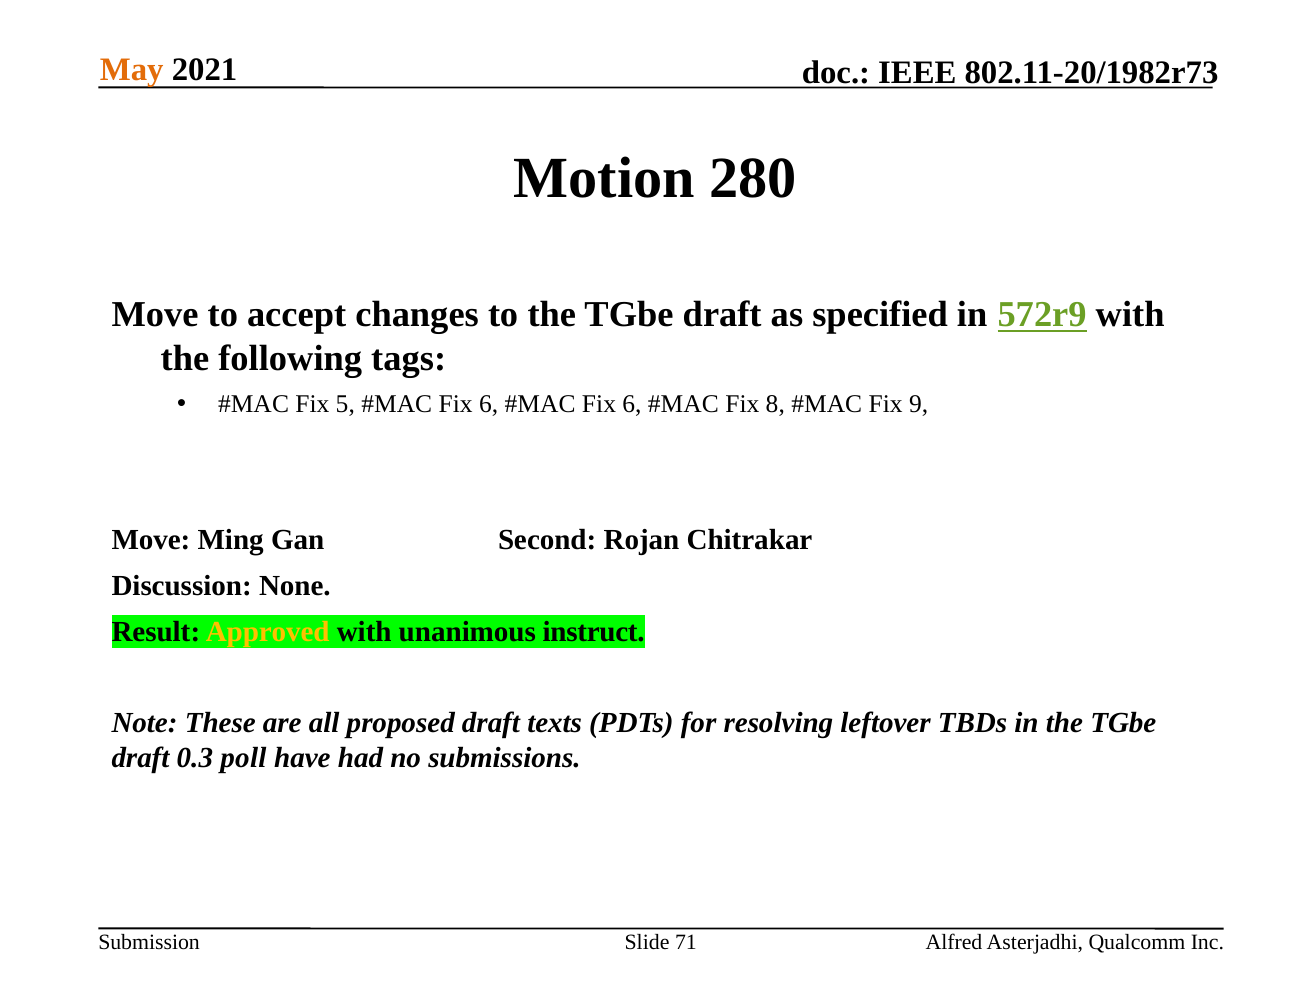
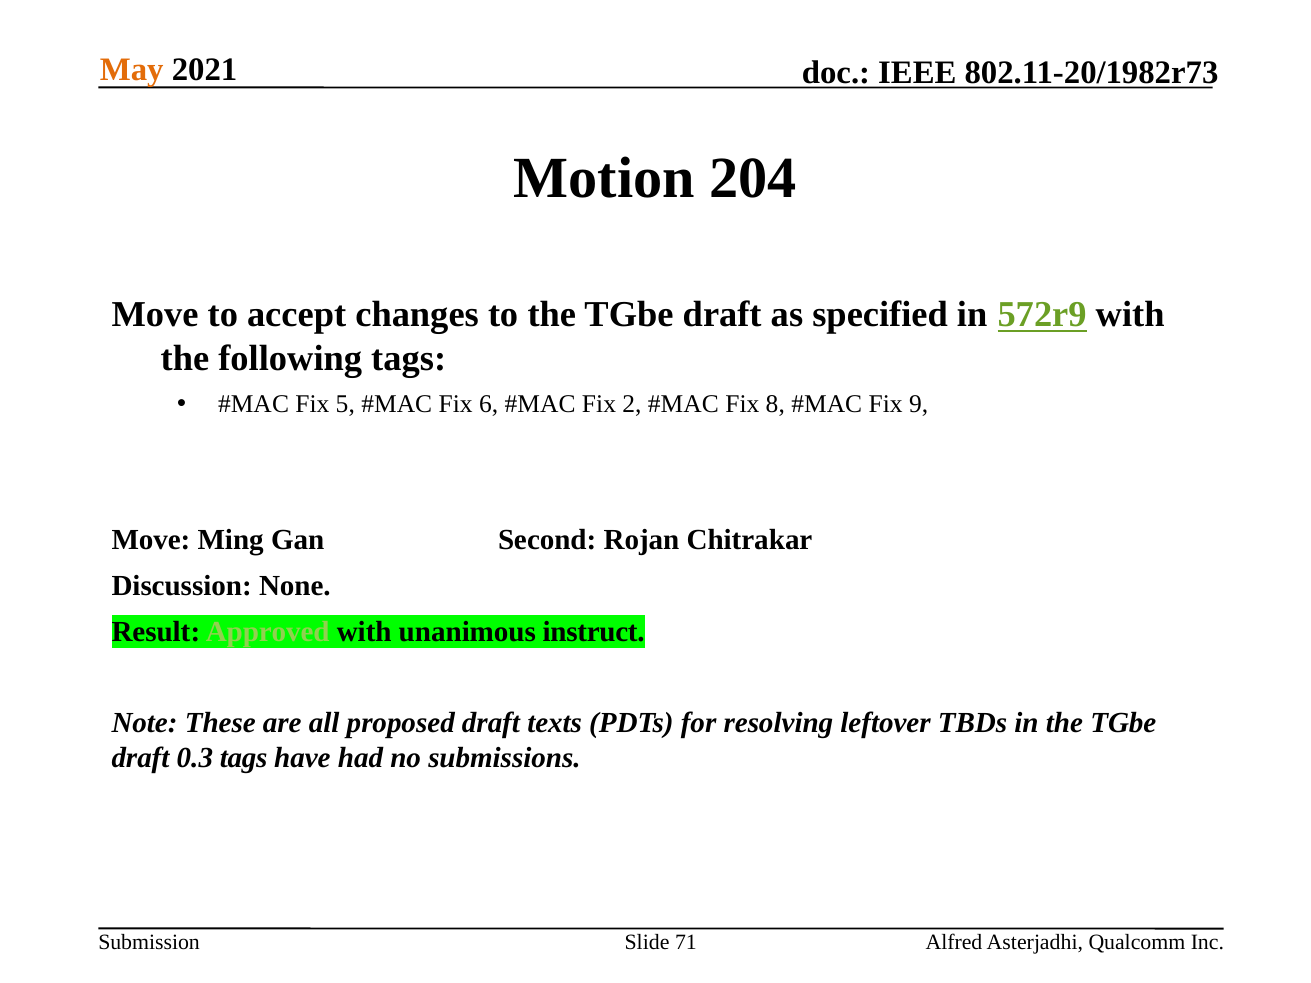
280: 280 -> 204 (753, 179)
6: 6 -> 2 (632, 404)
Approved colour: yellow -> light green (268, 632)
0.3 poll: poll -> tags (244, 758)
